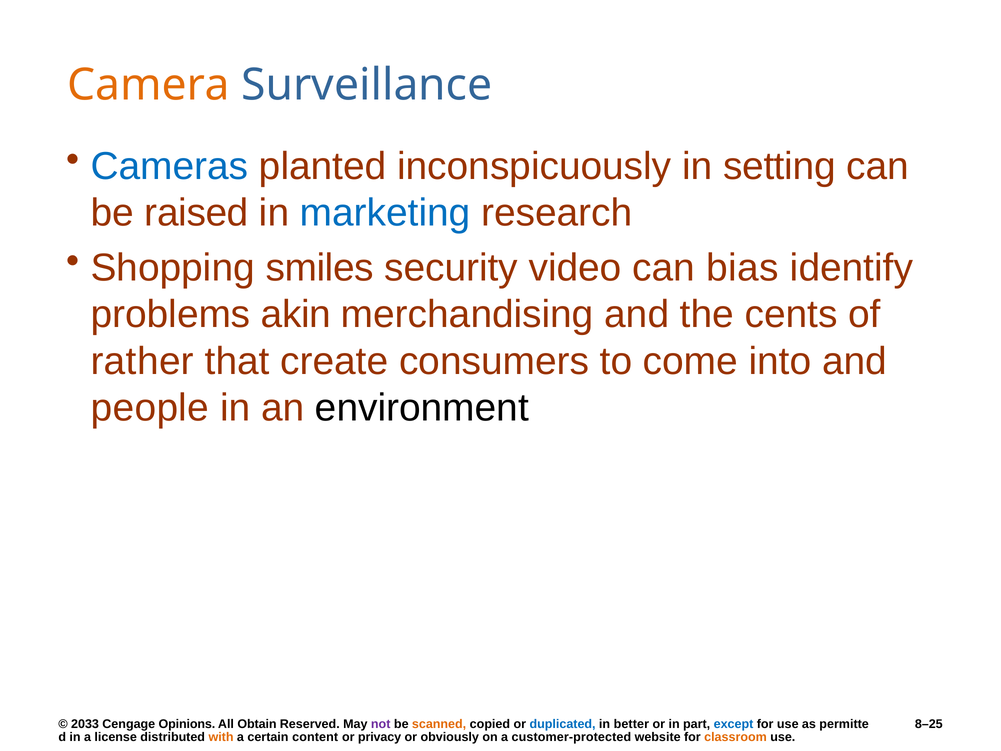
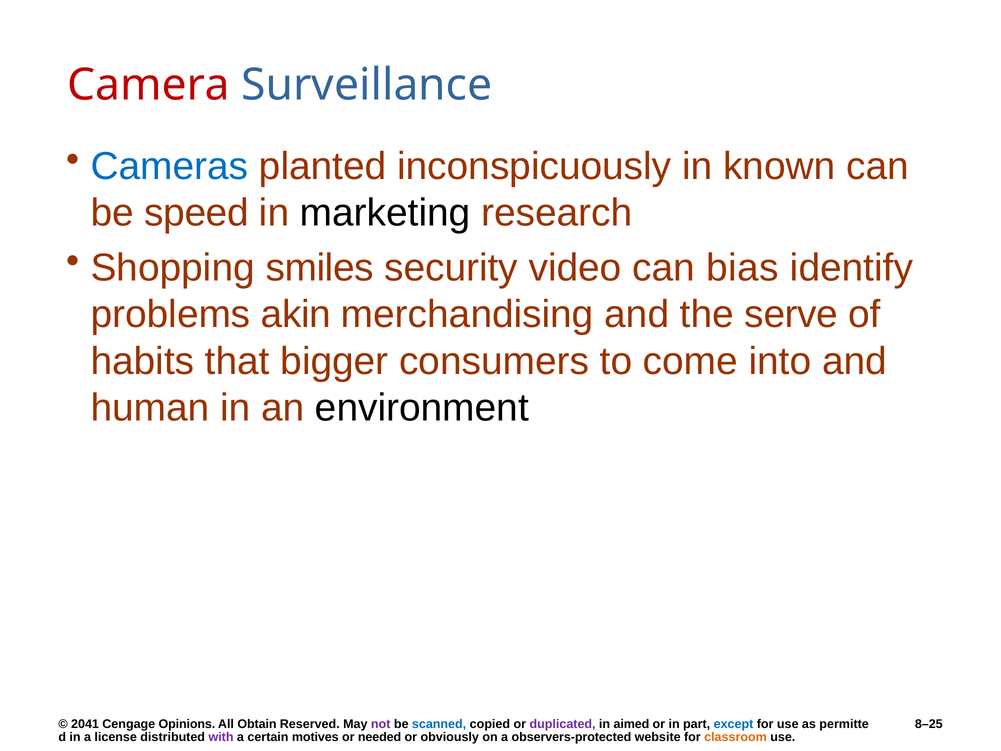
Camera colour: orange -> red (149, 85)
setting: setting -> known (779, 166)
raised: raised -> speed (197, 213)
marketing colour: blue -> black (385, 213)
cents: cents -> serve (791, 314)
rather: rather -> habits (142, 361)
create: create -> bigger (334, 361)
people: people -> human (150, 408)
2033: 2033 -> 2041 (85, 724)
scanned colour: orange -> blue (439, 724)
duplicated colour: blue -> purple (563, 724)
better: better -> aimed (631, 724)
with colour: orange -> purple (221, 737)
content: content -> motives (315, 737)
privacy: privacy -> needed (380, 737)
customer-protected: customer-protected -> observers-protected (571, 737)
